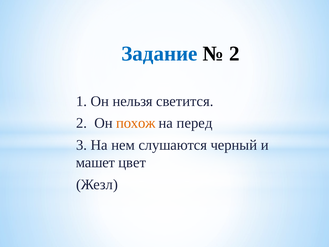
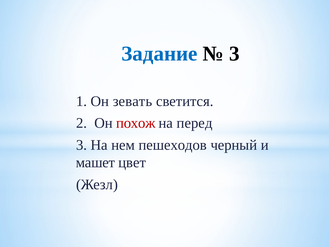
2: 2 -> 3 (234, 54)
нельзя: нельзя -> зевать (132, 101)
похож colour: orange -> red (136, 123)
слушаются: слушаются -> пешеходов (173, 145)
